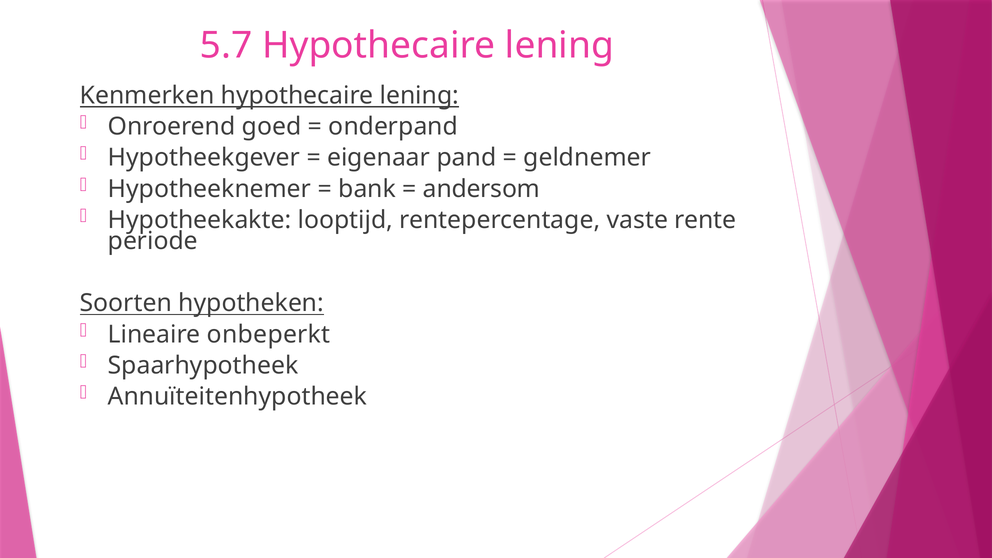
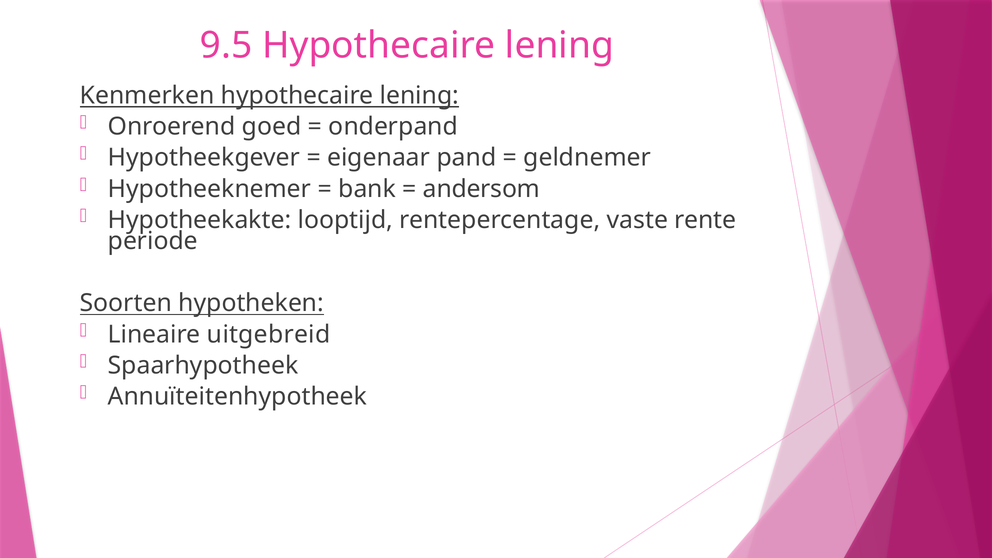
5.7: 5.7 -> 9.5 (226, 45)
onbeperkt: onbeperkt -> uitgebreid (269, 334)
